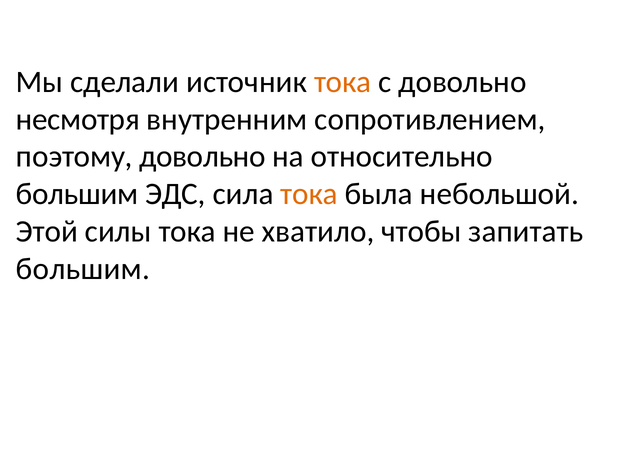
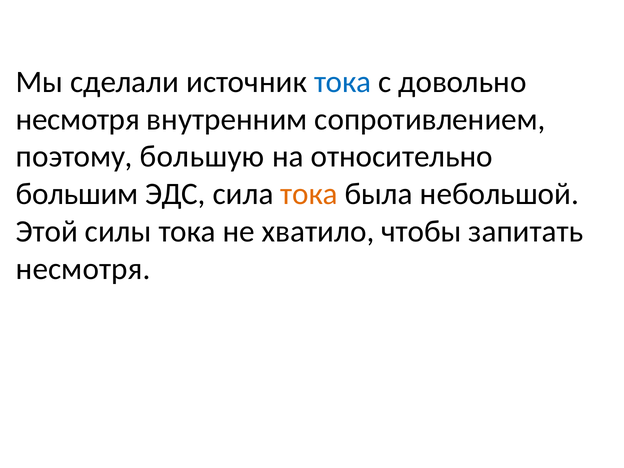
тока colour: orange -> blue (343, 82)
поэтому довольно: довольно -> большую (202, 157)
большим: большим -> несмотря (83, 269)
